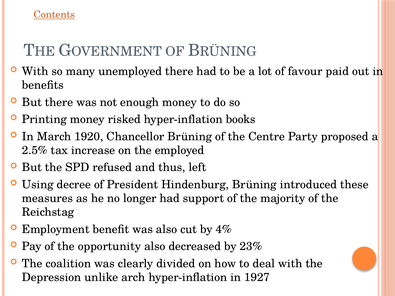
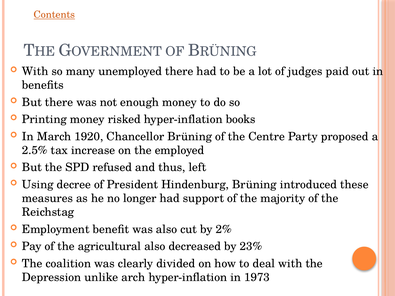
favour: favour -> judges (305, 71)
4%: 4% -> 2% (224, 229)
opportunity: opportunity -> agricultural (109, 247)
1927: 1927 -> 1973 (257, 278)
